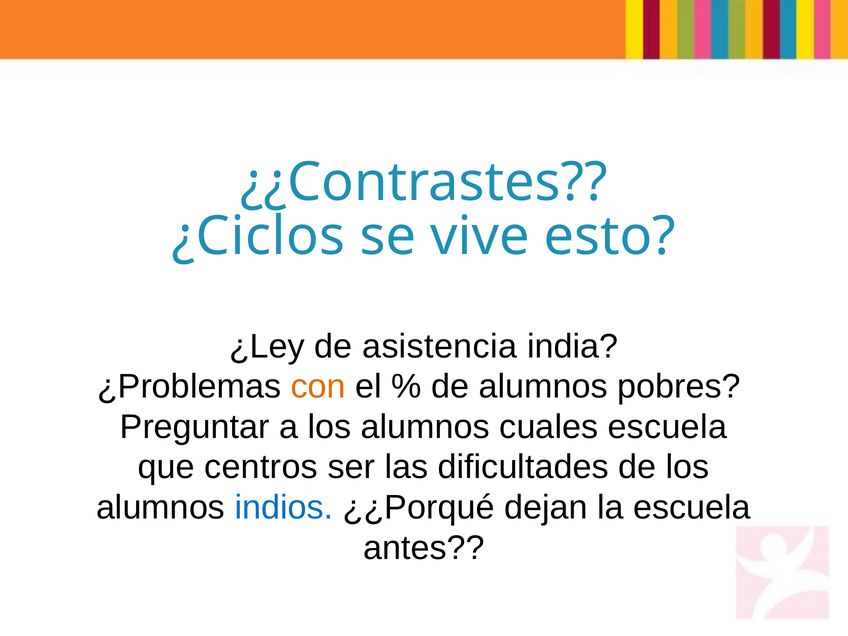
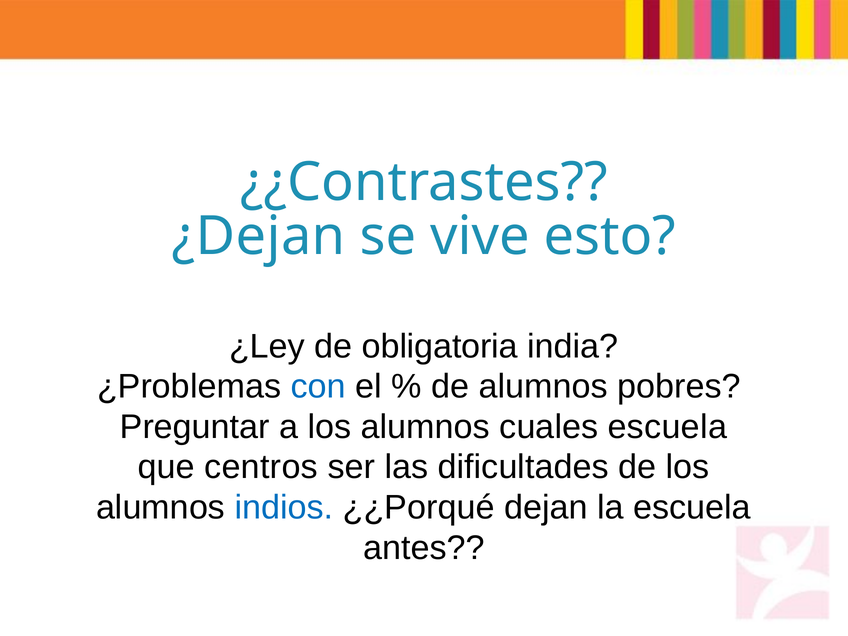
¿Ciclos: ¿Ciclos -> ¿Dejan (259, 236)
asistencia: asistencia -> obligatoria (440, 346)
con colour: orange -> blue (318, 387)
